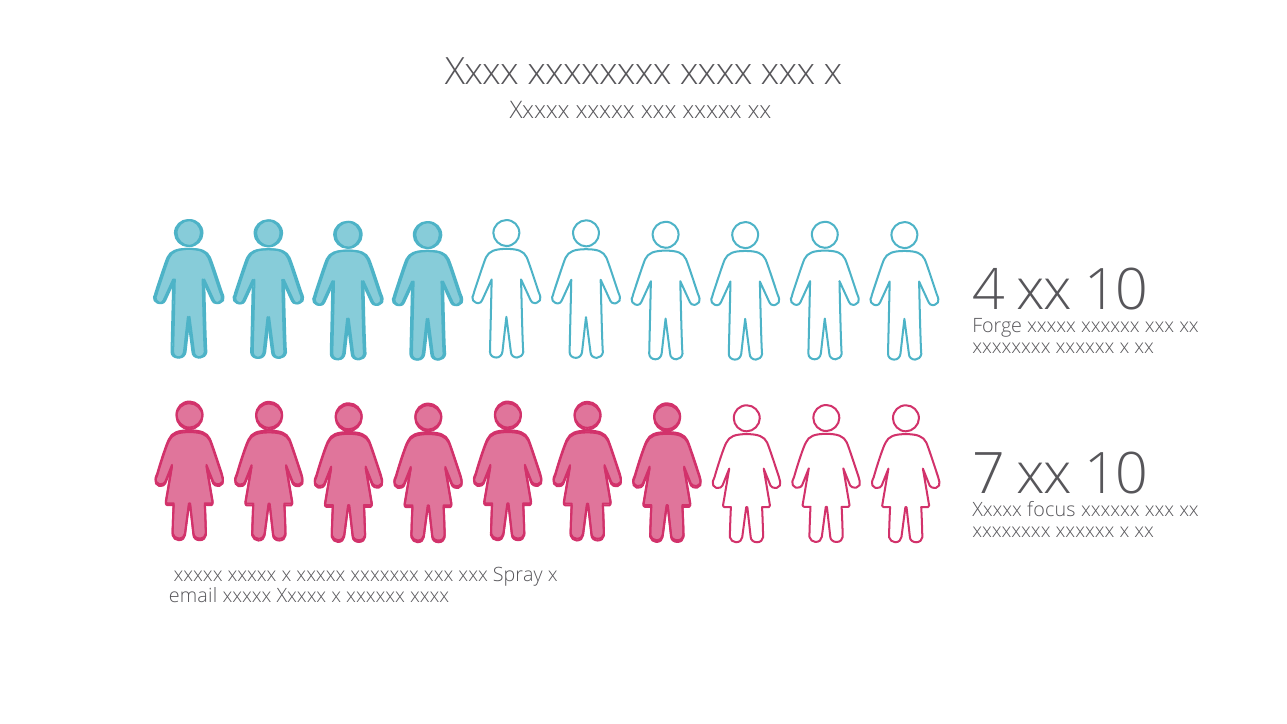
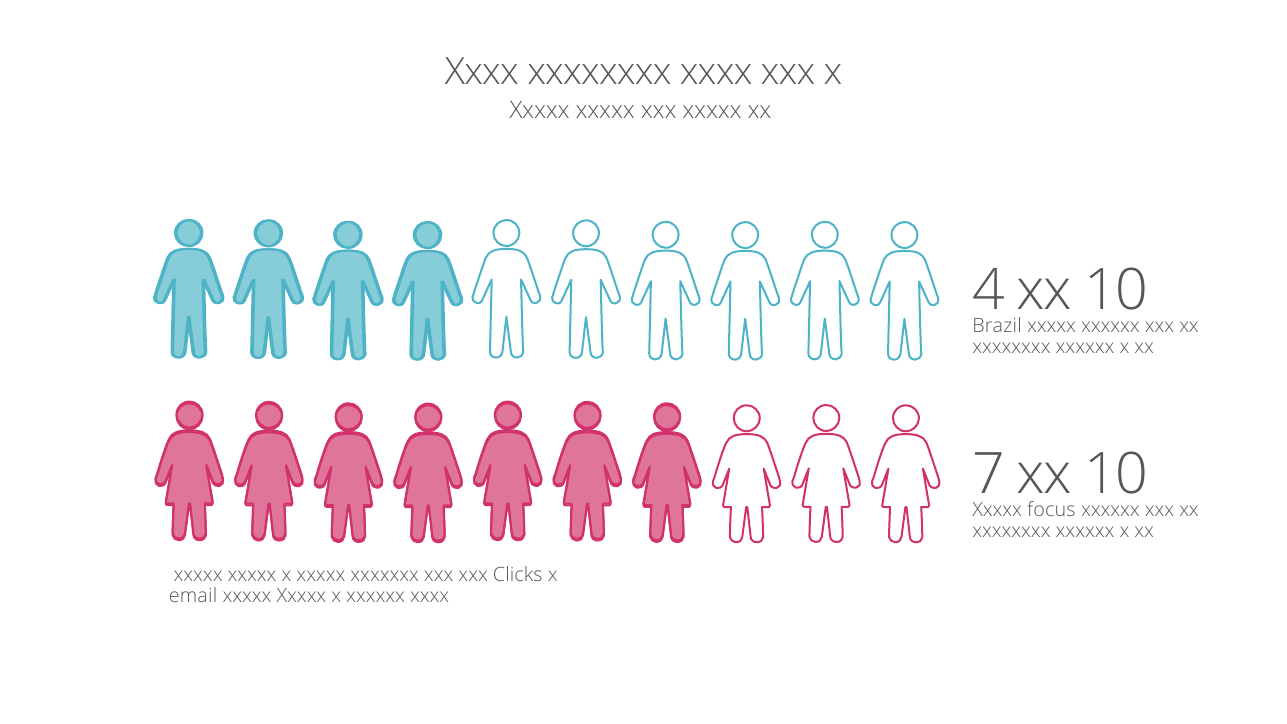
Forge: Forge -> Brazil (997, 326)
Spray: Spray -> Clicks (518, 575)
